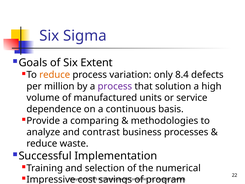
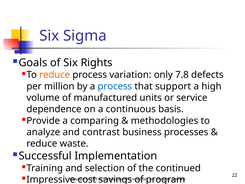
Six Extent: Extent -> Rights (97, 63)
8.4: 8.4 -> 7.8 (182, 75)
process colour: purple -> blue (115, 86)
solution: solution -> support (173, 86)
numerical: numerical -> continued (178, 168)
